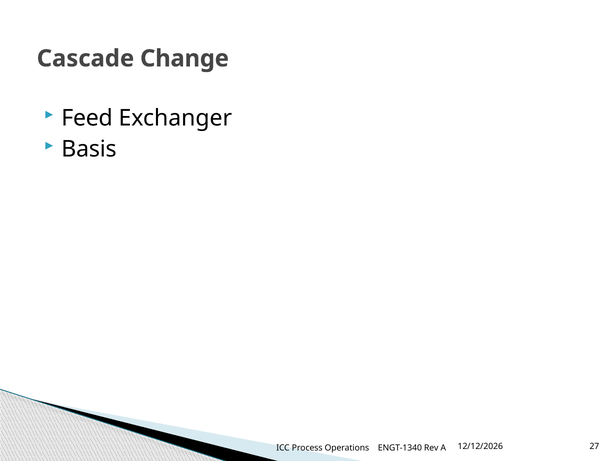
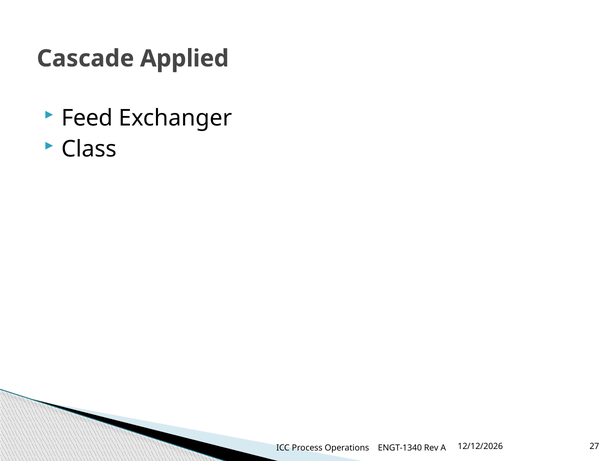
Change: Change -> Applied (185, 58)
Basis: Basis -> Class (89, 149)
